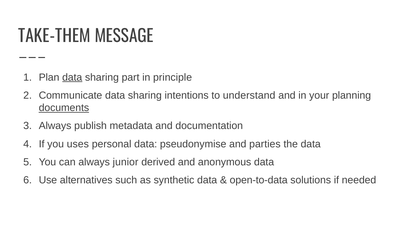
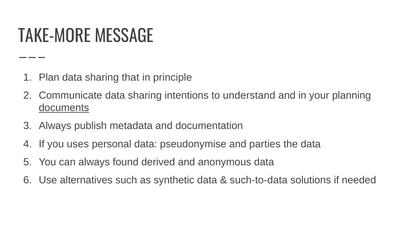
TAKE-THEM: TAKE-THEM -> TAKE-MORE (54, 37)
data underline: present -> none (72, 77)
part: part -> that (131, 77)
junior: junior -> found (126, 162)
open-to-data: open-to-data -> such-to-data (259, 180)
